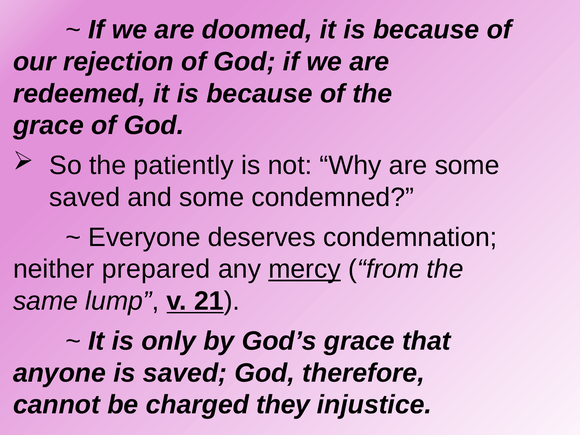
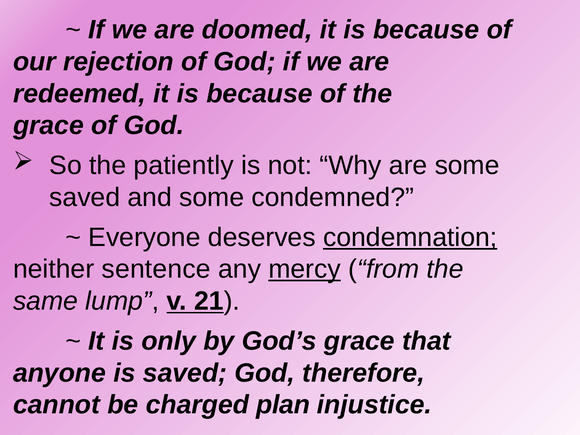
condemnation underline: none -> present (410, 237)
prepared: prepared -> sentence (156, 269)
they: they -> plan (283, 405)
